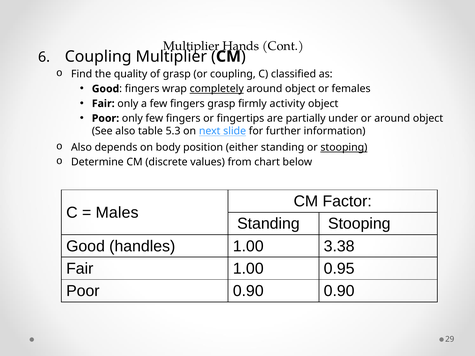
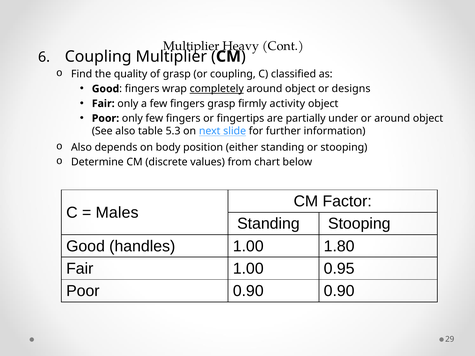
Hands: Hands -> Heavy (241, 46)
females: females -> designs (351, 89)
stooping underline: present -> none (344, 148)
3.38: 3.38 -> 1.80 (339, 246)
